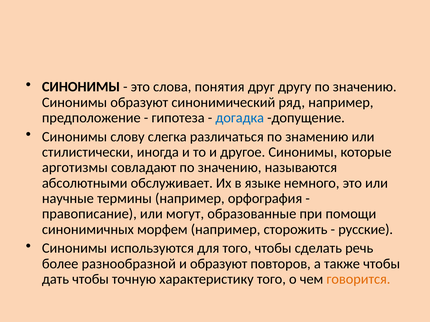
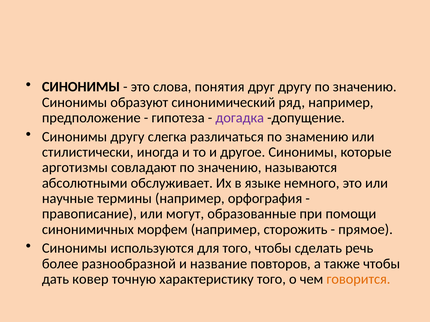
догадка colour: blue -> purple (240, 118)
Синонимы слову: слову -> другу (127, 137)
русские: русские -> прямое (366, 230)
и образуют: образуют -> название (219, 264)
дать чтобы: чтобы -> ковер (90, 280)
